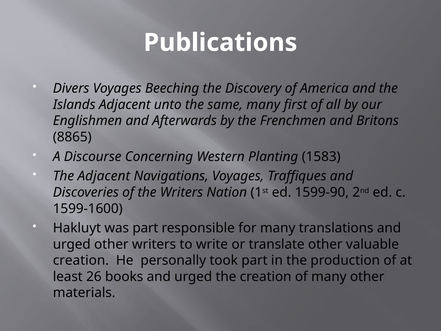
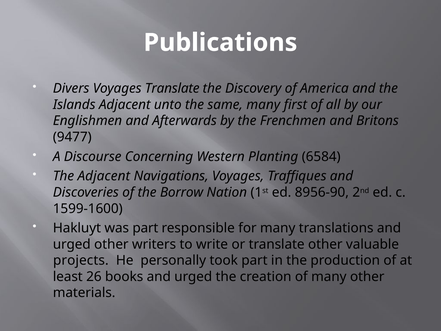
Voyages Beeching: Beeching -> Translate (172, 88)
8865: 8865 -> 9477 (72, 137)
1583: 1583 -> 6584 (321, 156)
the Writers: Writers -> Borrow (182, 192)
1599-90: 1599-90 -> 8956-90 (322, 192)
creation: creation -> projects (81, 260)
